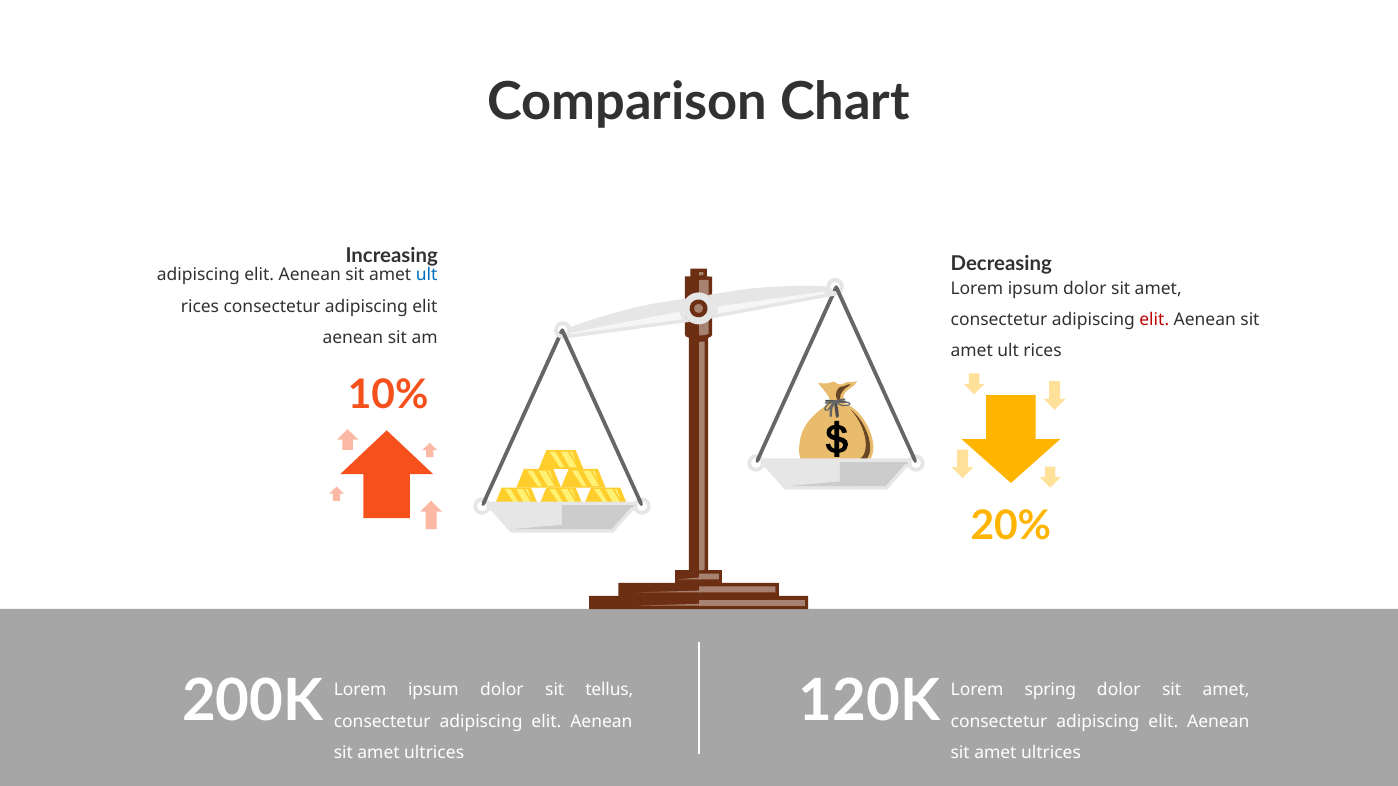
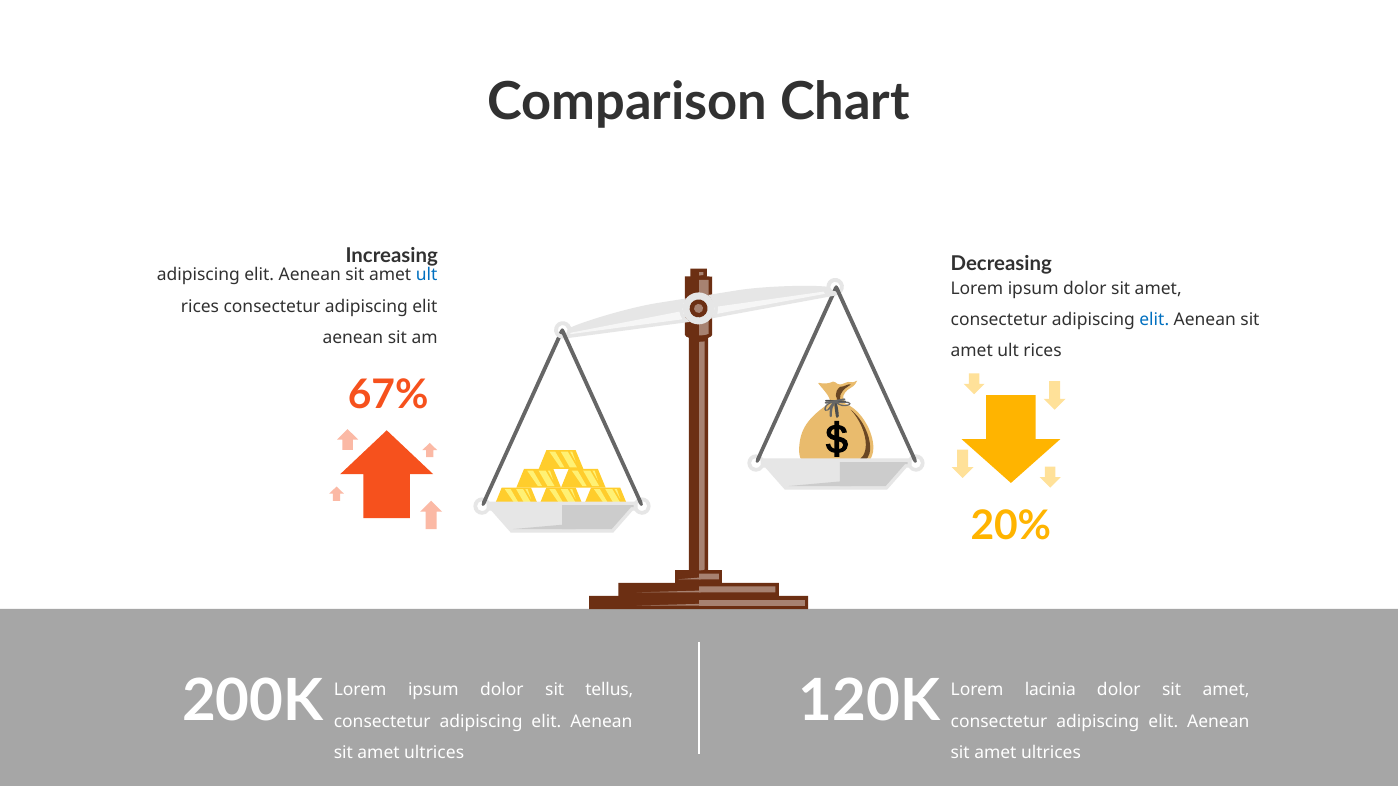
elit colour: red -> blue (1154, 320)
10%: 10% -> 67% (388, 395)
spring: spring -> lacinia (1050, 690)
